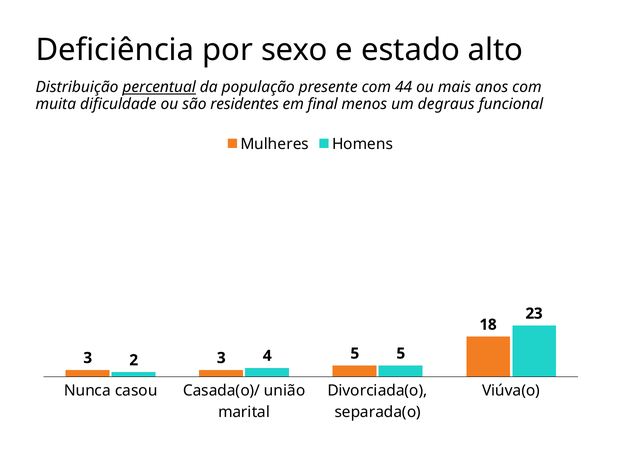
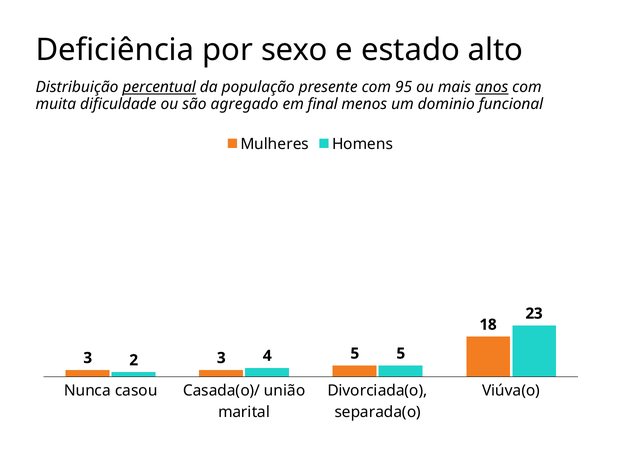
44: 44 -> 95 (404, 87)
anos underline: none -> present (492, 87)
residentes: residentes -> agregado (245, 104)
degraus: degraus -> dominio (446, 104)
